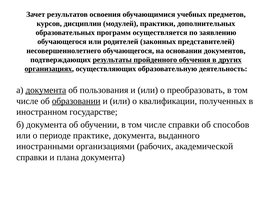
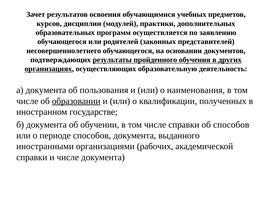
документа underline: present -> none (46, 90)
преобразовать: преобразовать -> наименования (196, 90)
периоде практике: практике -> способов (92, 135)
и плана: плана -> числе (68, 157)
